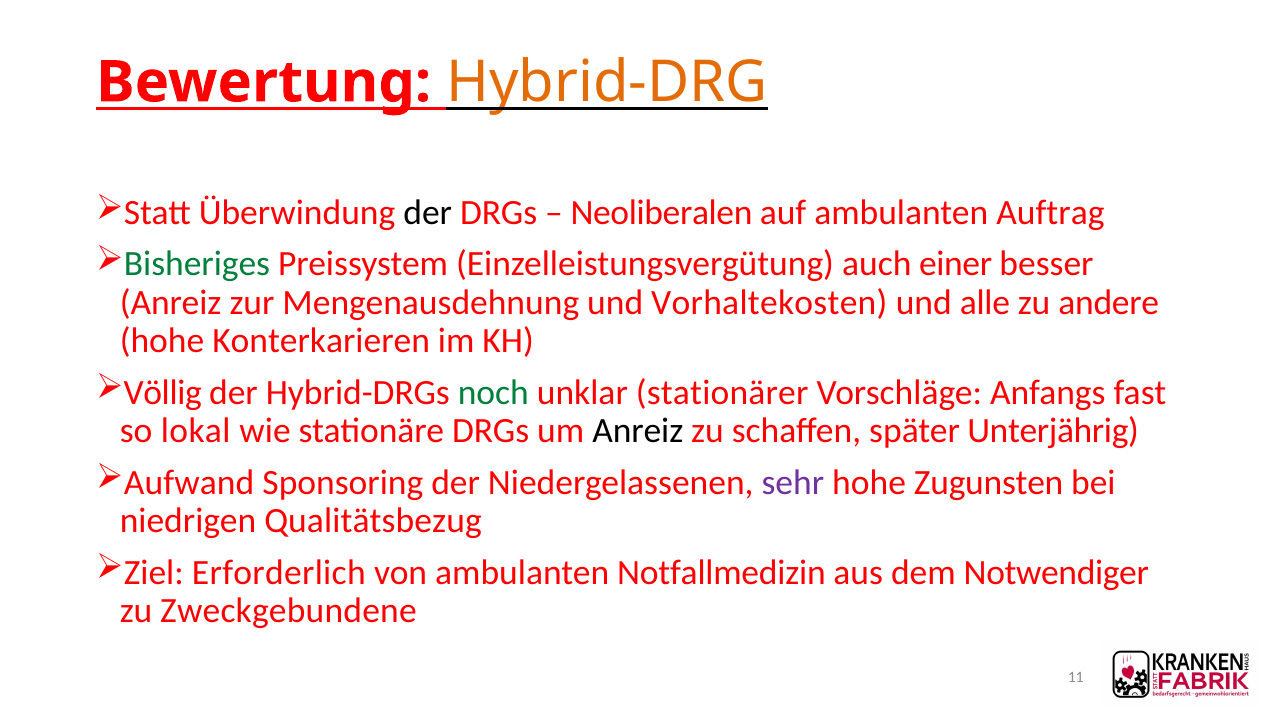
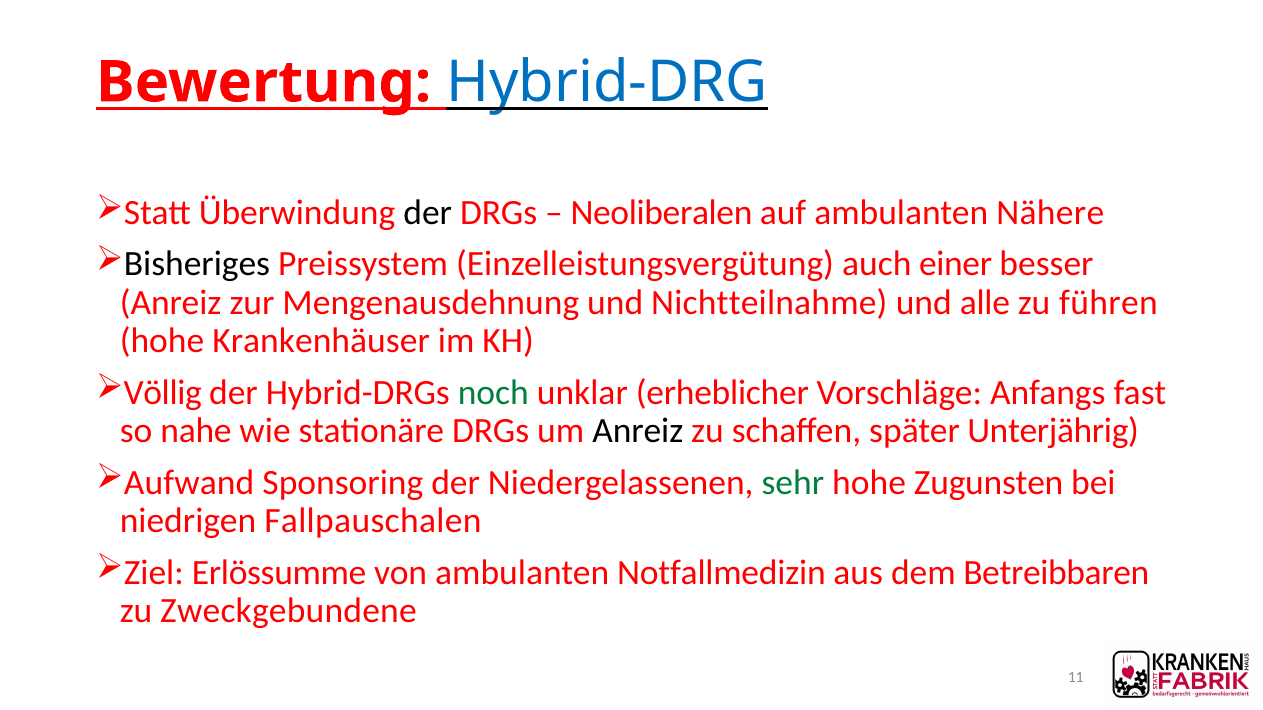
Hybrid-DRG colour: orange -> blue (607, 82)
Auftrag: Auftrag -> Nähere (1050, 213)
Bisheriges colour: green -> black (197, 264)
Vorhaltekosten: Vorhaltekosten -> Nichtteilnahme (769, 303)
andere: andere -> führen (1108, 303)
Konterkarieren: Konterkarieren -> Krankenhäuser (321, 341)
stationärer: stationärer -> erheblicher (722, 393)
lokal: lokal -> nahe (196, 431)
sehr colour: purple -> green (793, 483)
Qualitätsbezug: Qualitätsbezug -> Fallpauschalen (373, 521)
Erforderlich: Erforderlich -> Erlössumme (279, 573)
Notwendiger: Notwendiger -> Betreibbaren (1056, 573)
